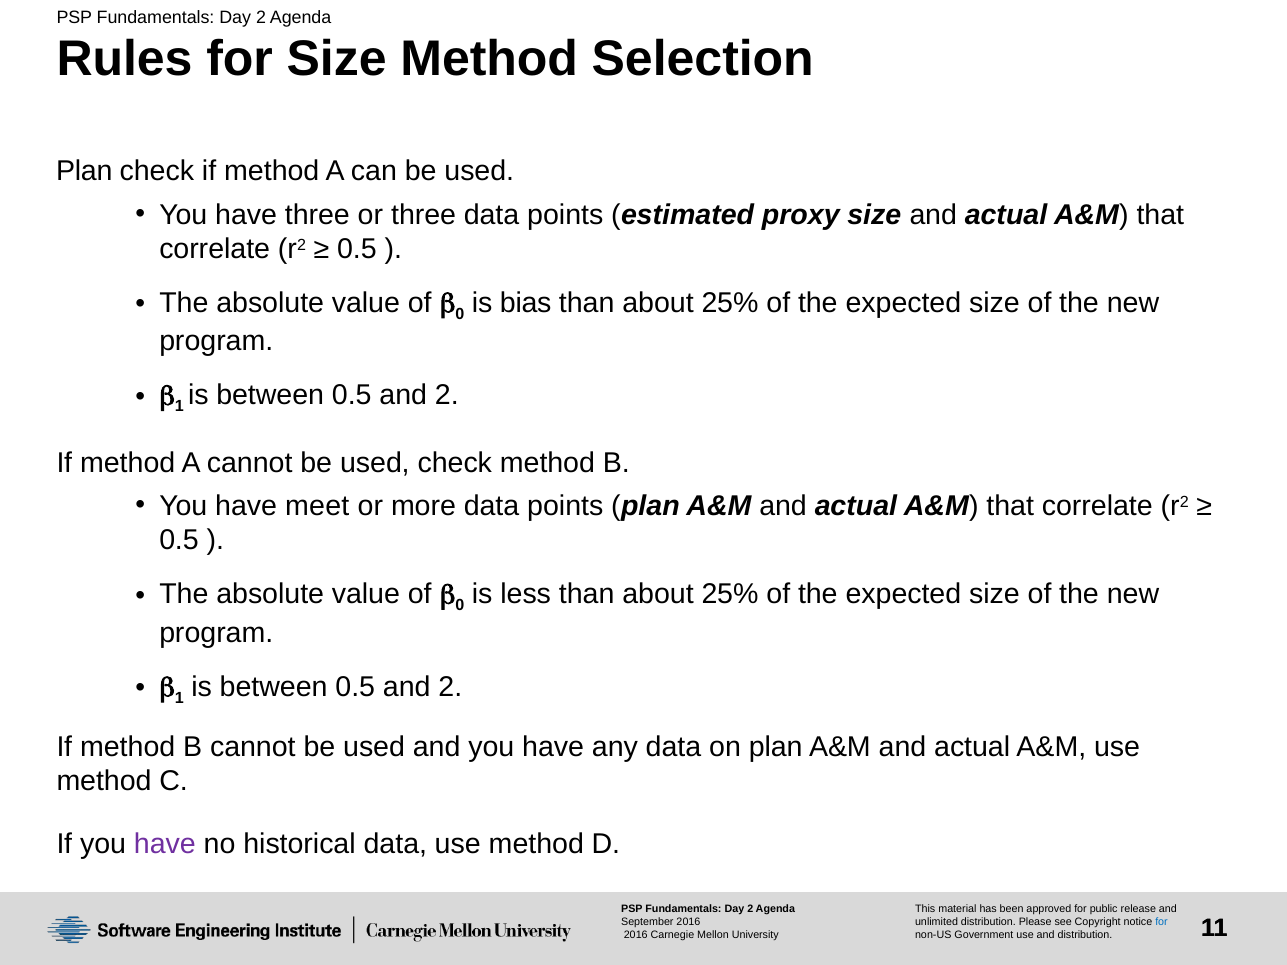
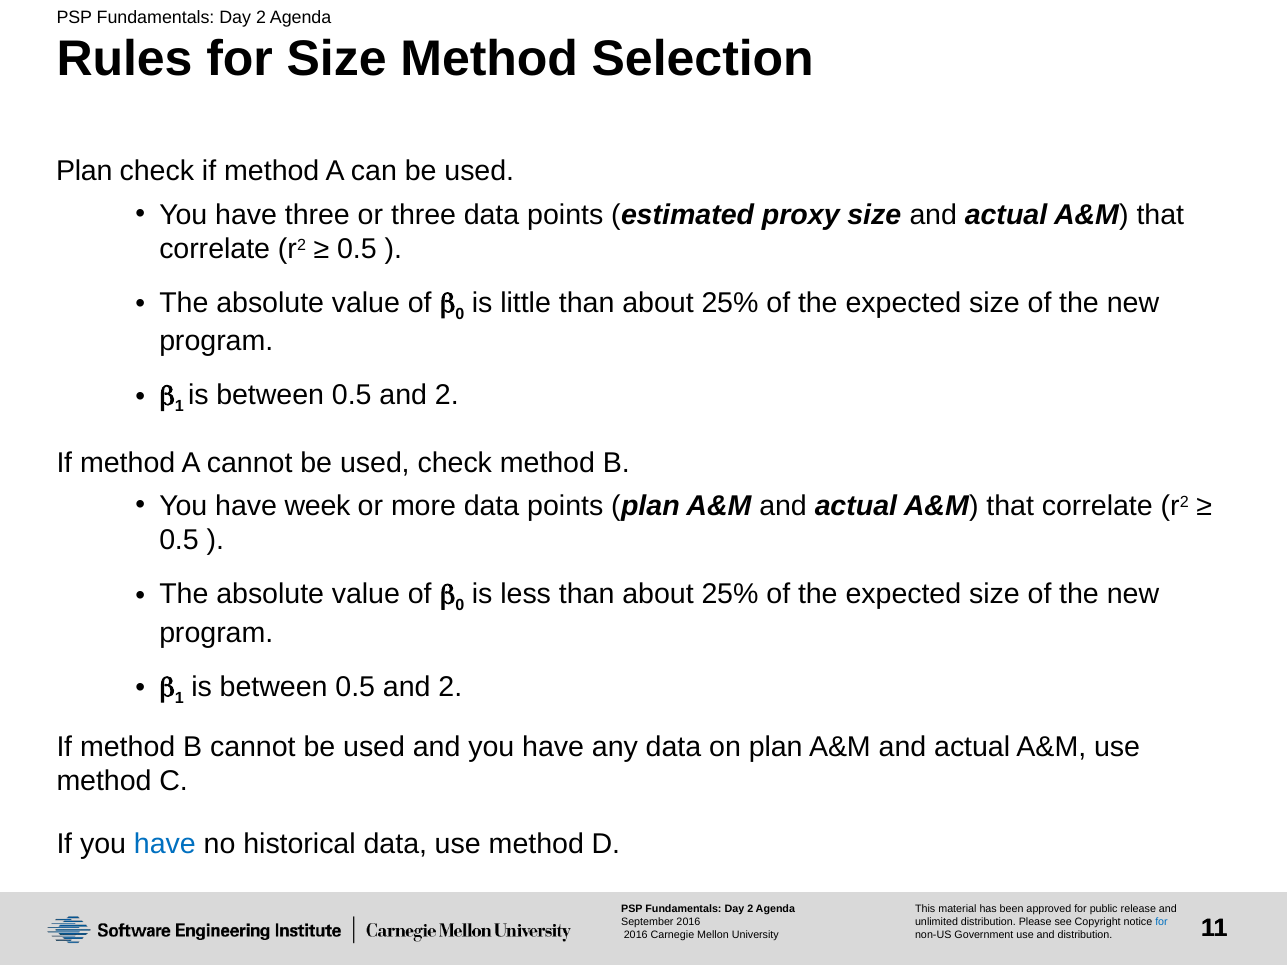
bias: bias -> little (526, 303)
meet: meet -> week (318, 506)
have colour: purple -> blue (165, 844)
